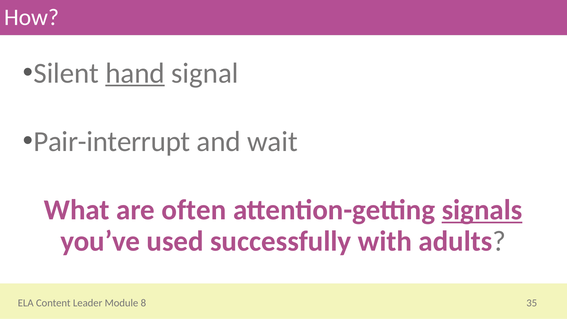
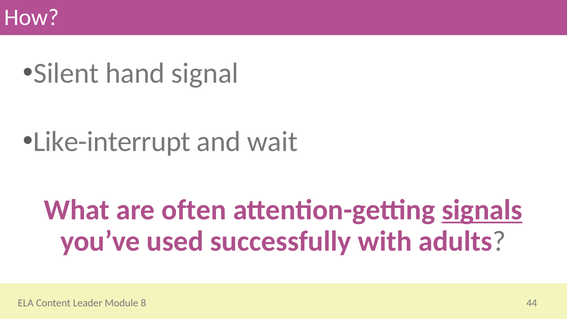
hand underline: present -> none (135, 73)
Pair-interrupt: Pair-interrupt -> Like-interrupt (112, 142)
35: 35 -> 44 (532, 303)
